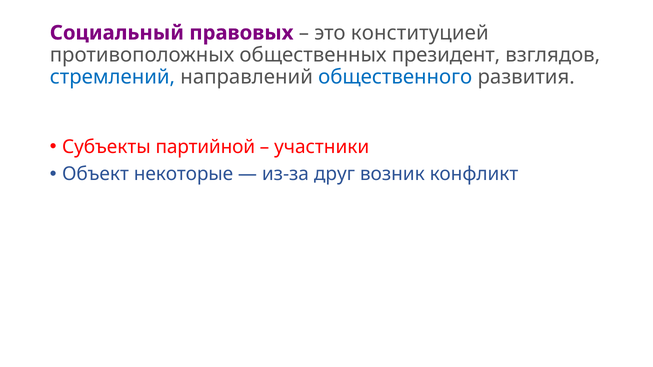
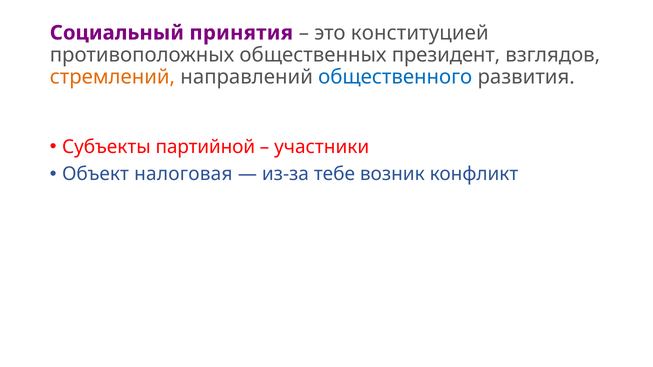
правовых: правовых -> принятия (241, 33)
стремлений colour: blue -> orange (112, 77)
некоторые: некоторые -> налоговая (183, 174)
друг: друг -> тебе (334, 174)
